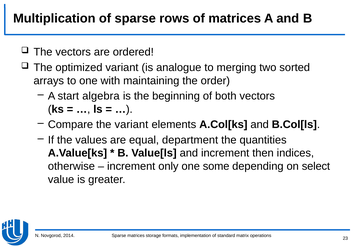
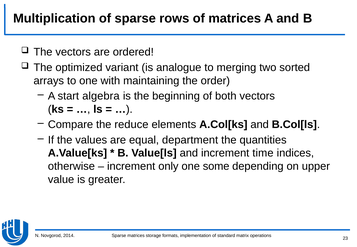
the variant: variant -> reduce (131, 125)
then: then -> time (263, 153)
select: select -> upper (316, 166)
